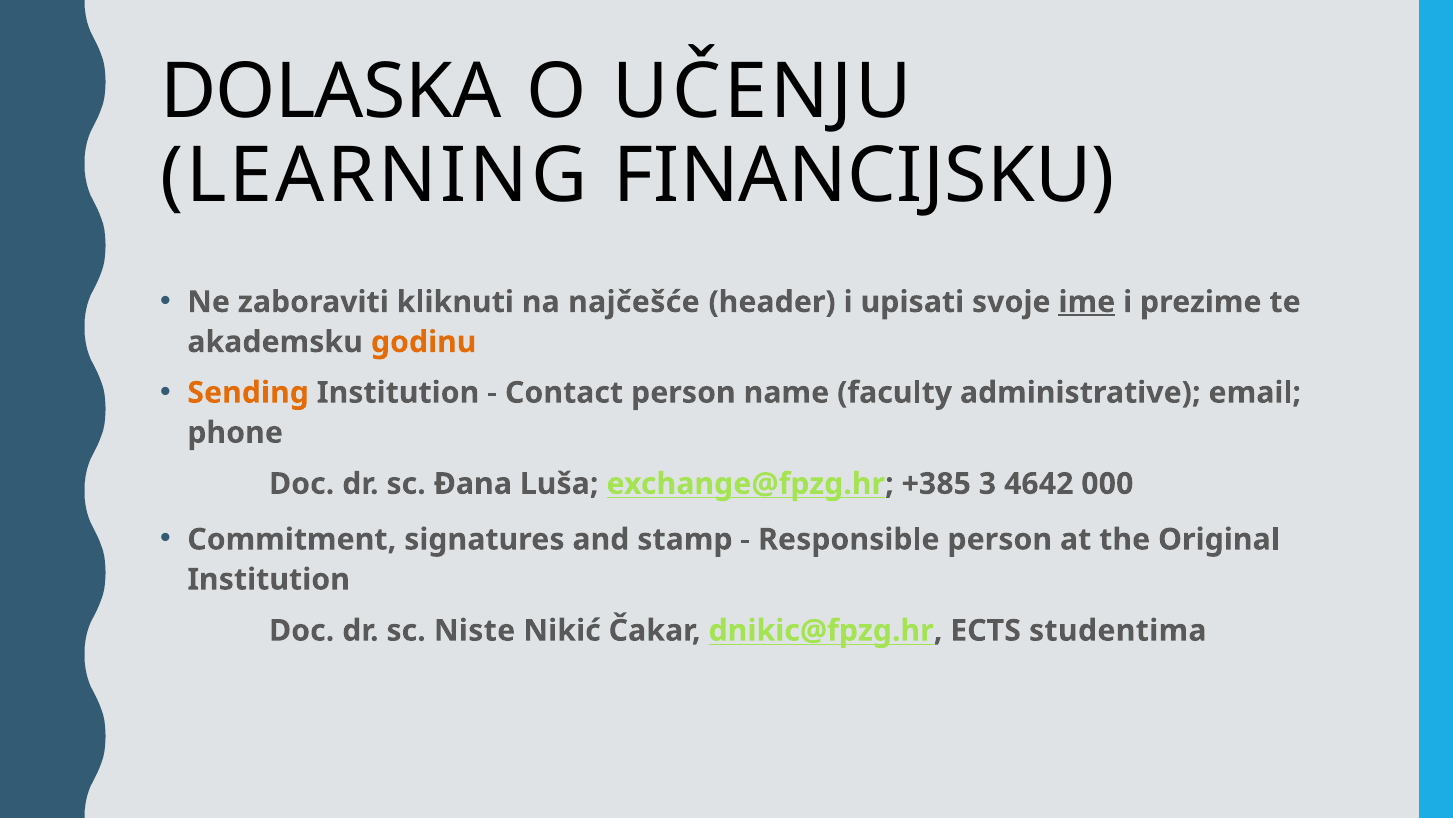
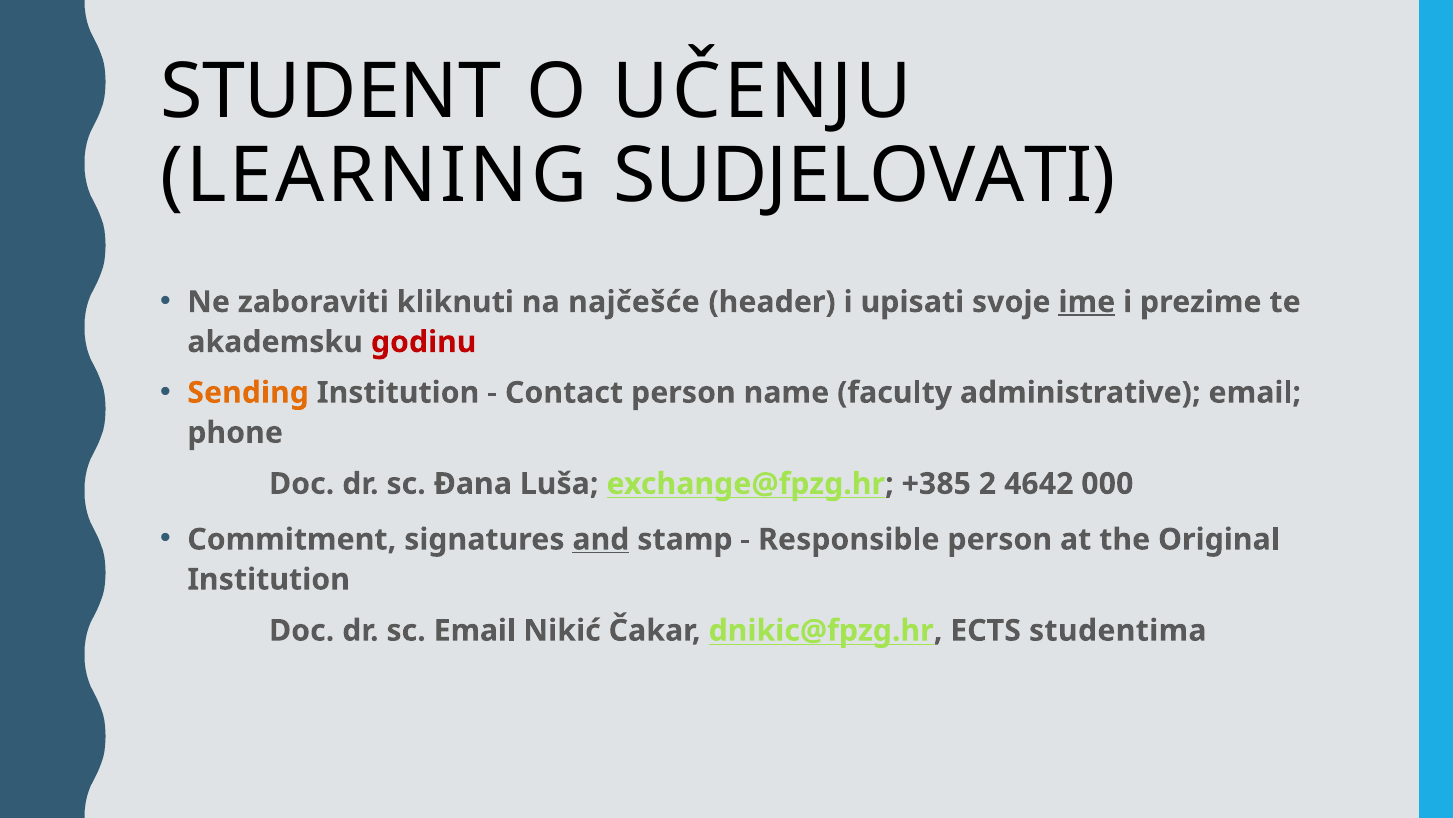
DOLASKA: DOLASKA -> STUDENT (331, 92)
FINANCIJSKU: FINANCIJSKU -> SUDJELOVATI (865, 176)
godinu colour: orange -> red (424, 342)
3: 3 -> 2 (987, 483)
and underline: none -> present (601, 539)
sc Niste: Niste -> Email (475, 630)
